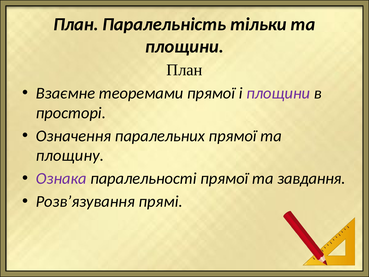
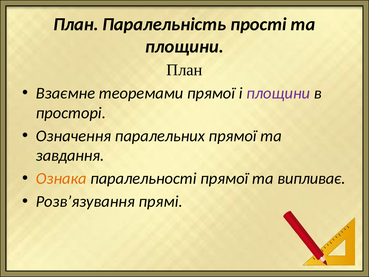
тільки: тільки -> прості (258, 24)
площину: площину -> завдання (70, 155)
Ознака colour: purple -> orange (61, 178)
завдання: завдання -> випливає (311, 178)
